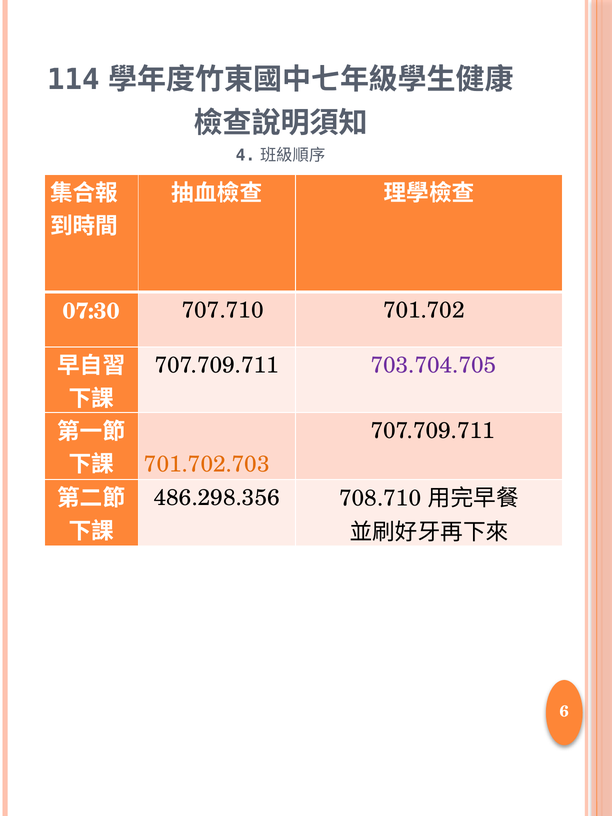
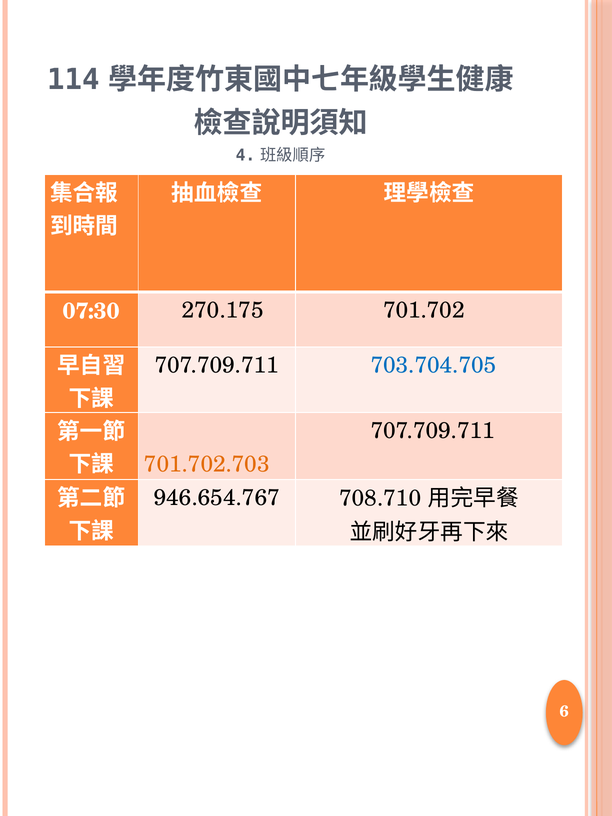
707.710: 707.710 -> 270.175 (223, 310)
703.704.705 colour: purple -> blue (434, 365)
486.298.356: 486.298.356 -> 946.654.767 (217, 498)
